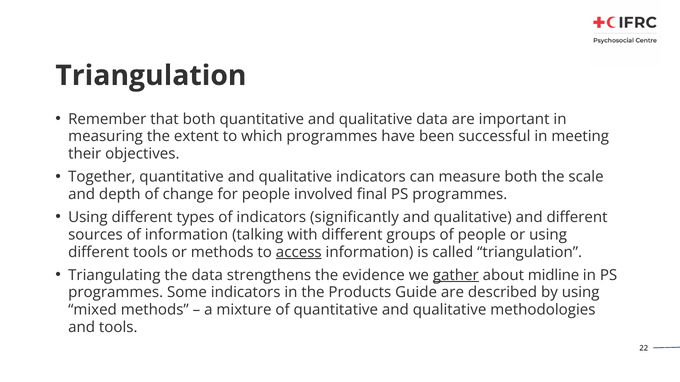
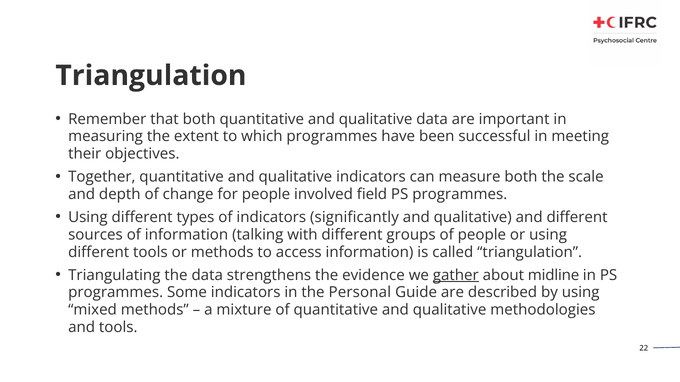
final: final -> field (372, 195)
access underline: present -> none (299, 252)
Products: Products -> Personal (360, 293)
